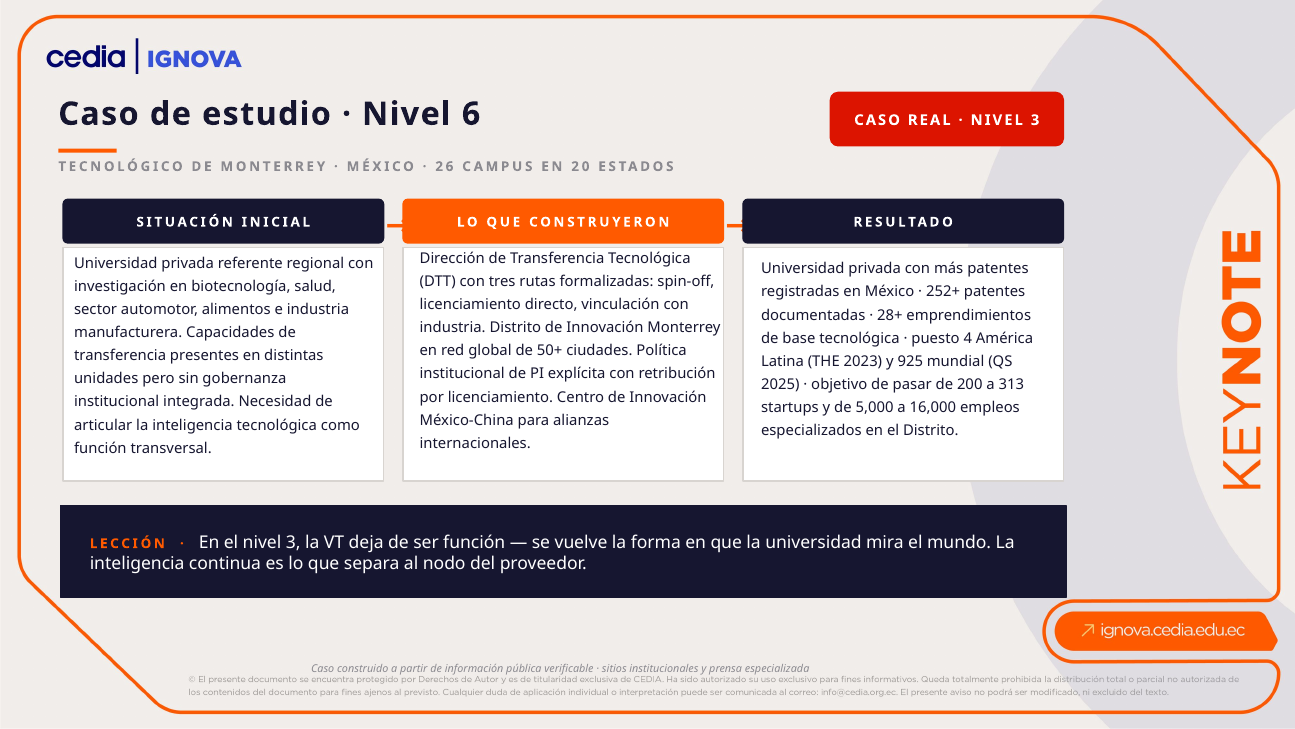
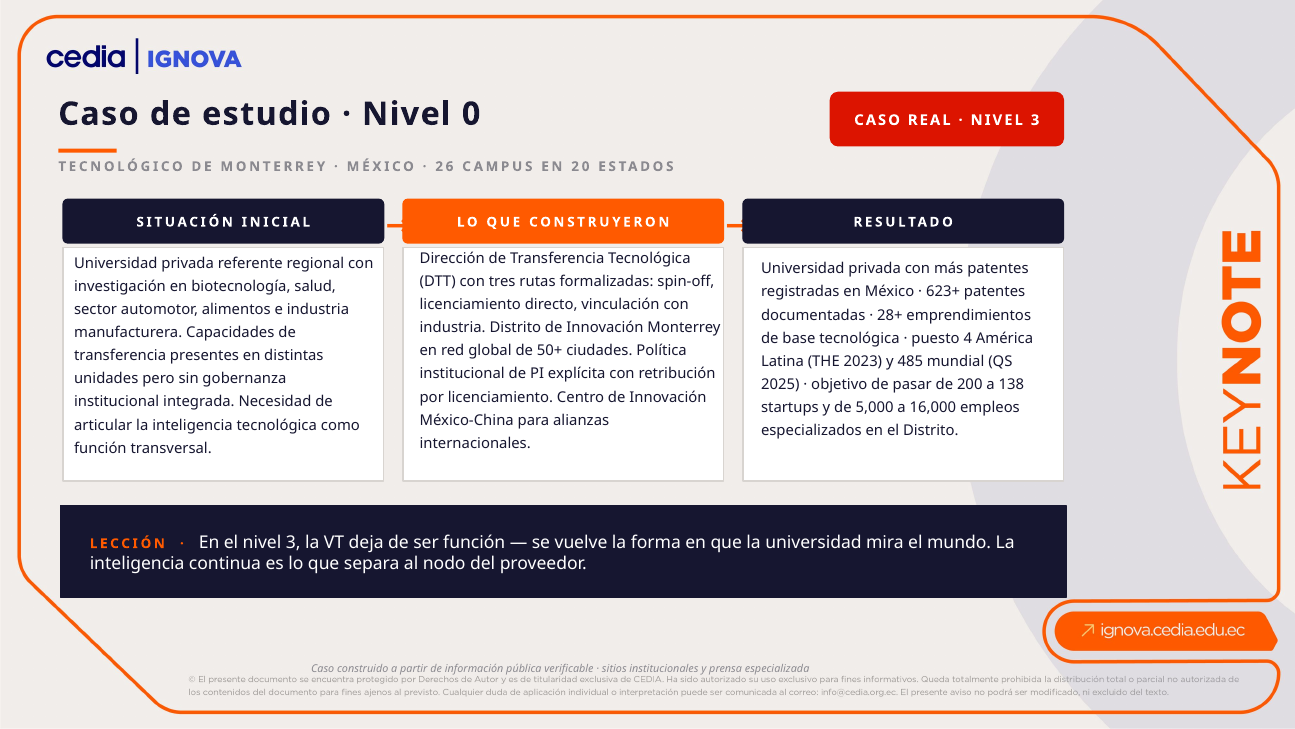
6: 6 -> 0 (471, 114)
252+: 252+ -> 623+ (943, 292)
925: 925 -> 485 (910, 361)
313: 313 -> 138 (1011, 384)
